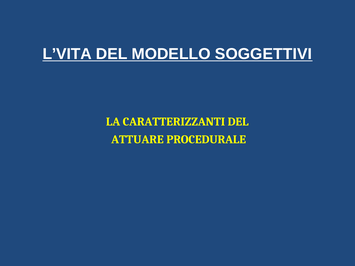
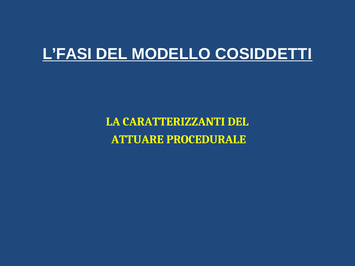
L’VITA: L’VITA -> L’FASI (67, 54)
SOGGETTIVI: SOGGETTIVI -> COSIDDETTI (263, 54)
